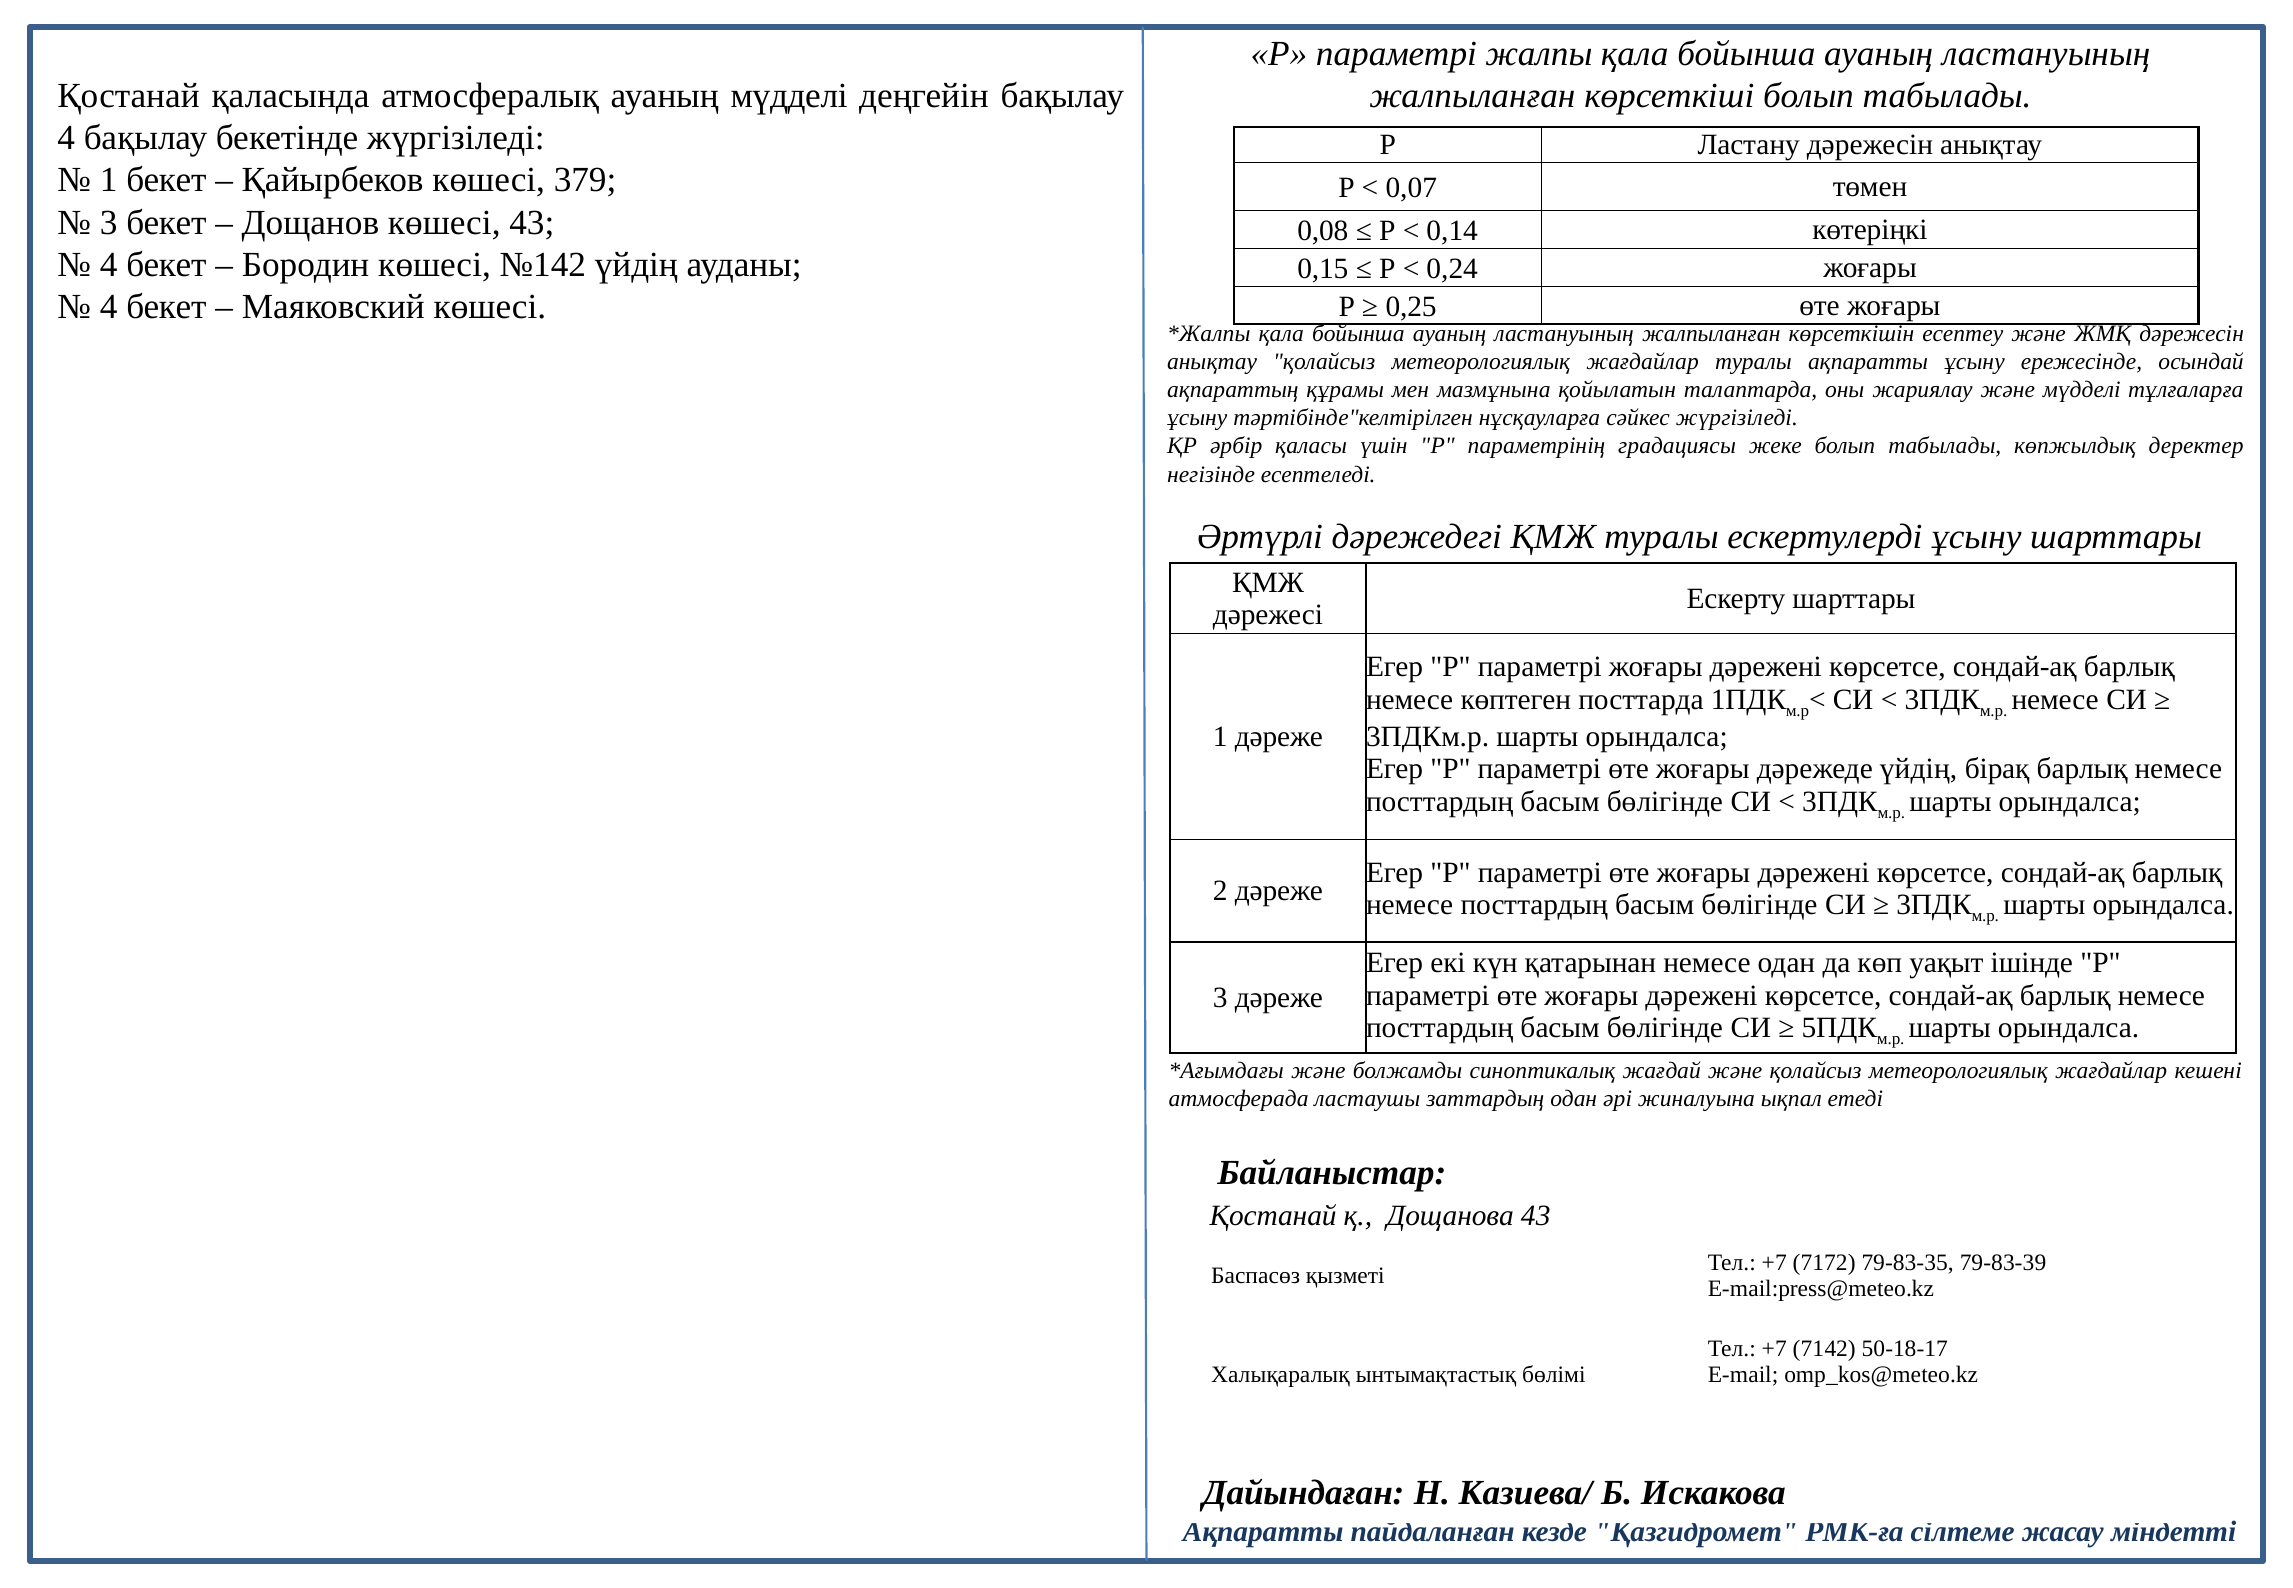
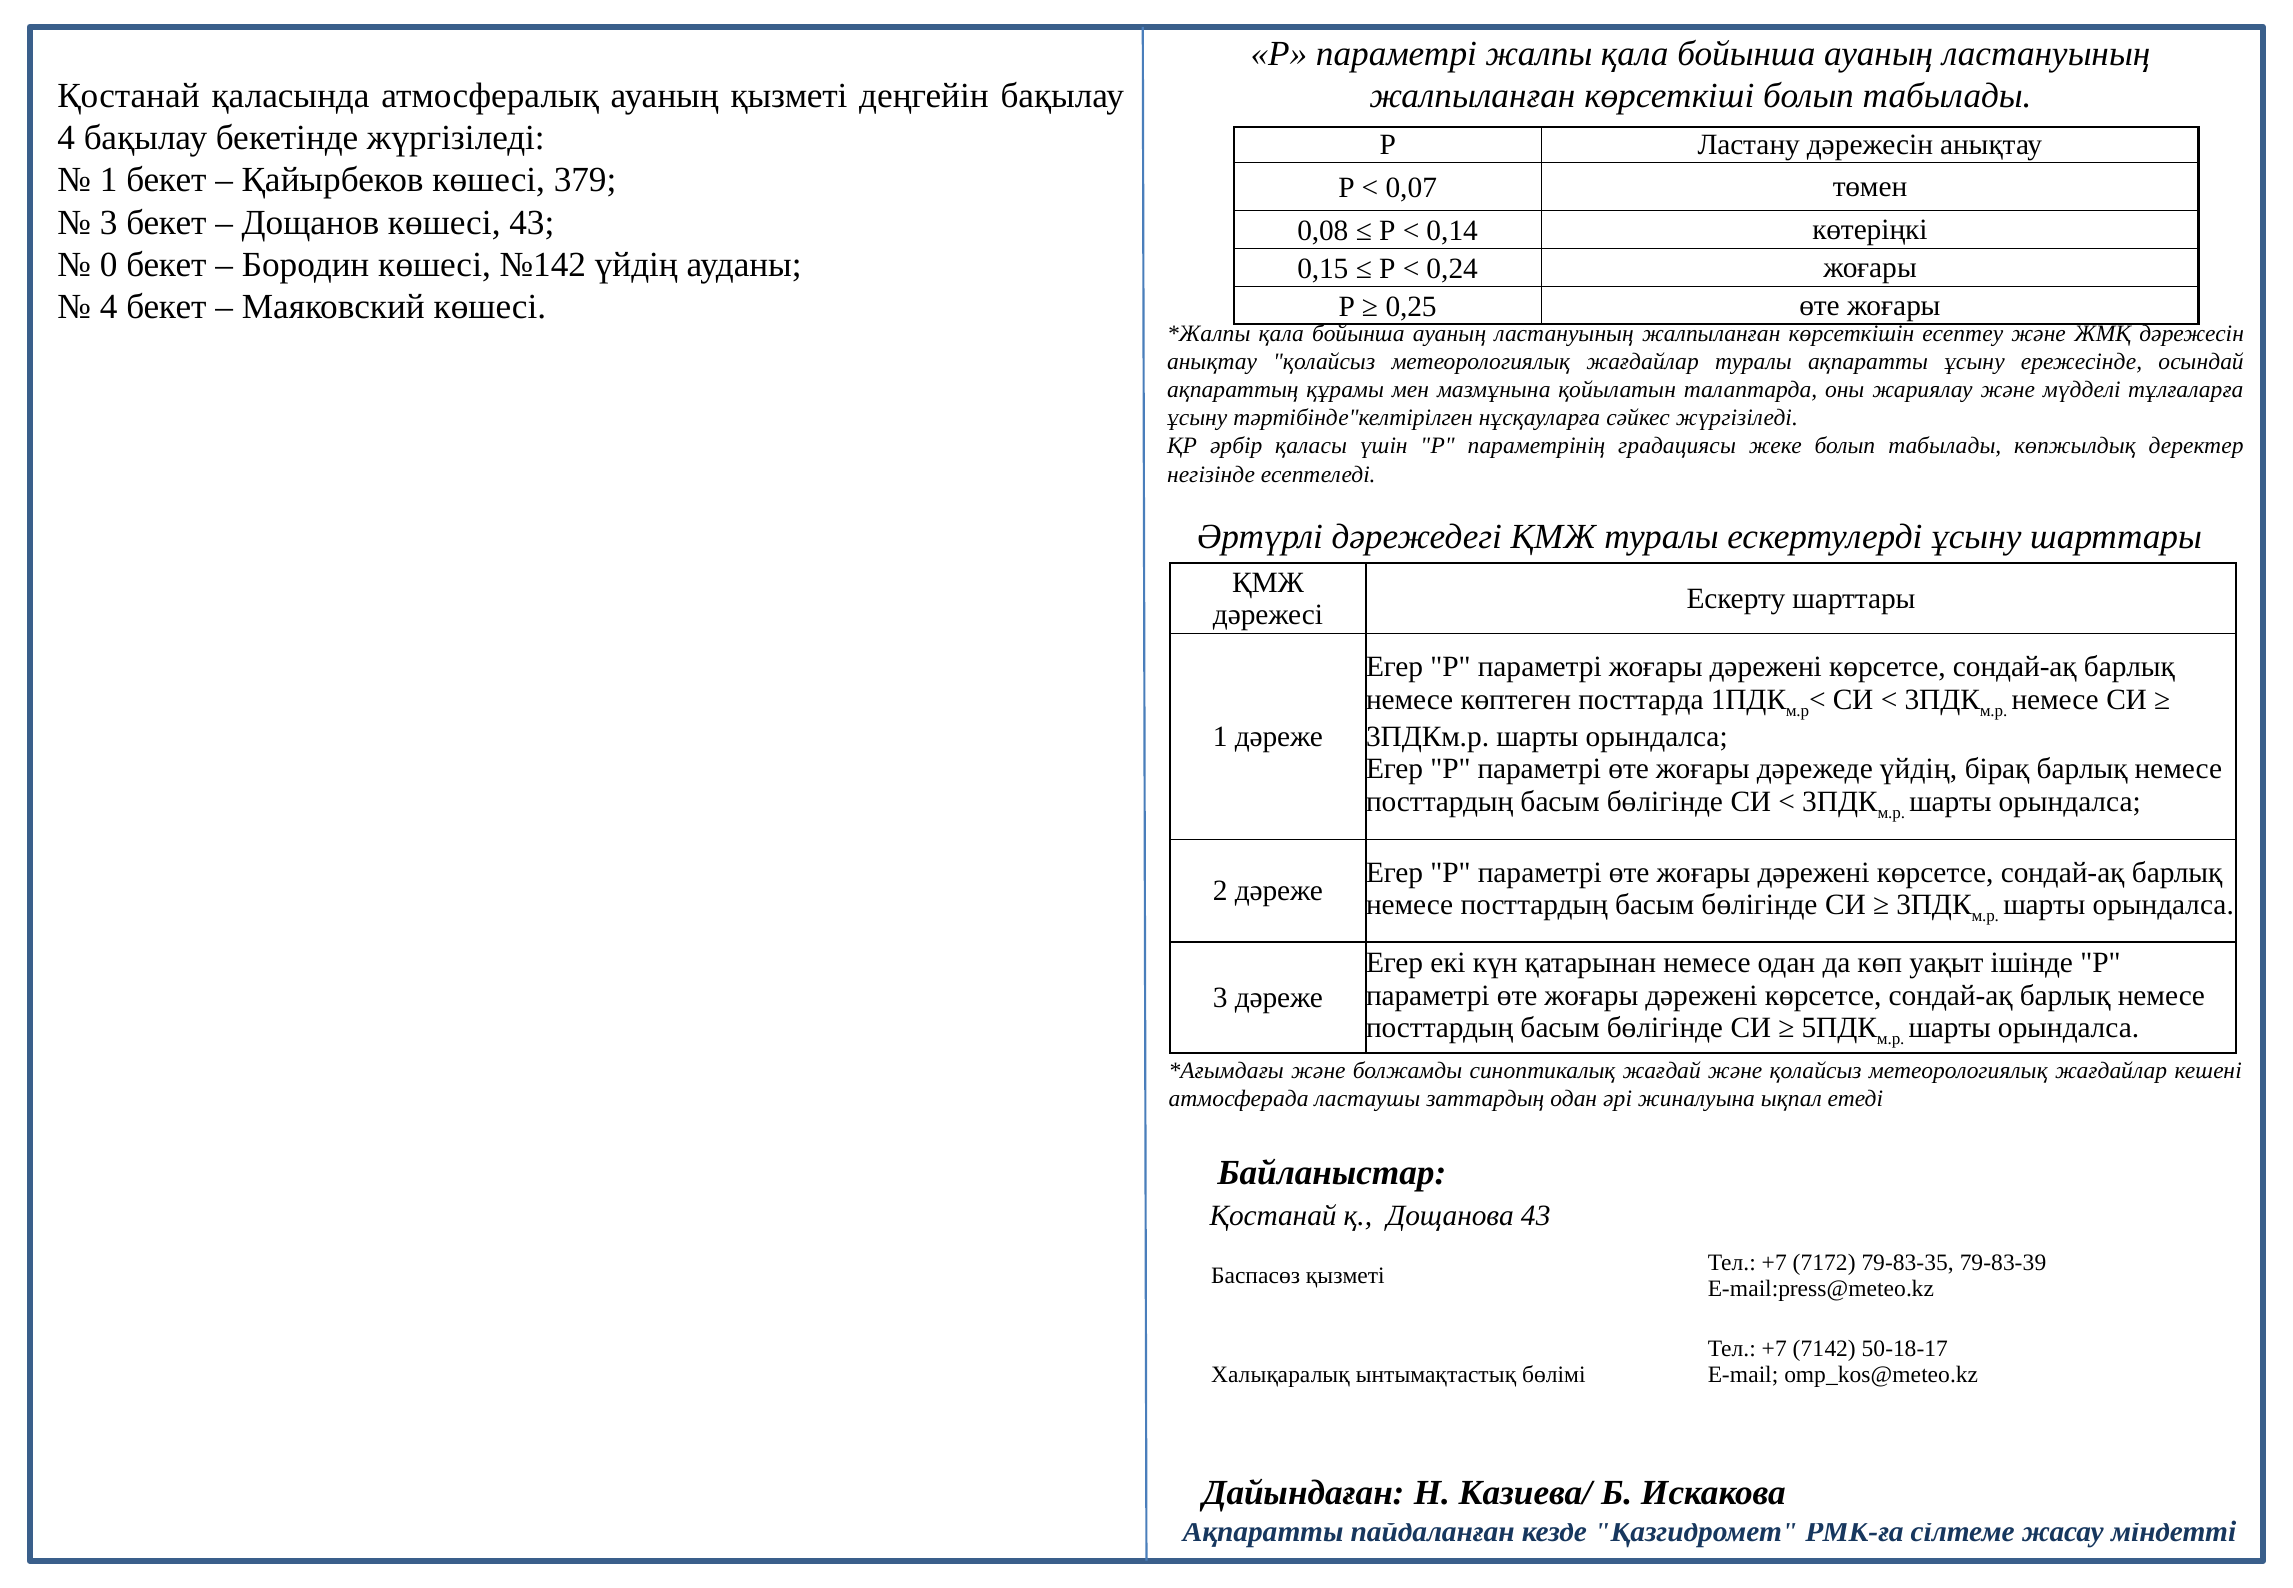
ауаның мүдделі: мүдделі -> қызметі (789, 95)
4: 4 -> 0 (109, 265)
